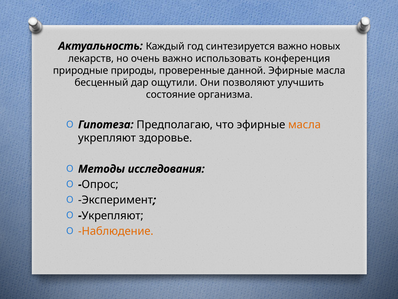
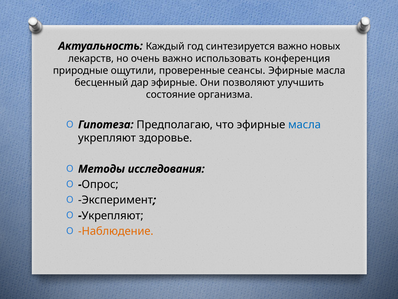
природы: природы -> ощутили (134, 70)
данной: данной -> сеансы (246, 70)
дар ощутили: ощутили -> эфирные (174, 82)
масла colour: orange -> blue (304, 124)
